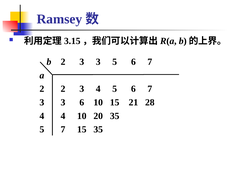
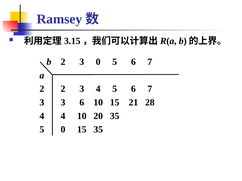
2 3 3: 3 -> 0 (98, 62)
5 7: 7 -> 0 (63, 130)
